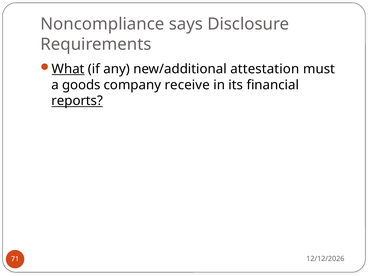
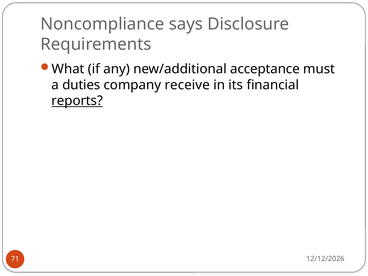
What underline: present -> none (68, 69)
attestation: attestation -> acceptance (265, 69)
goods: goods -> duties (81, 85)
